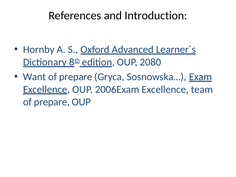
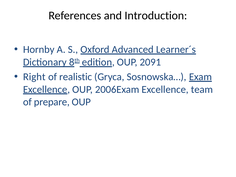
2080: 2080 -> 2091 (150, 62)
Want: Want -> Right (34, 77)
prepare: prepare -> realistic (76, 77)
